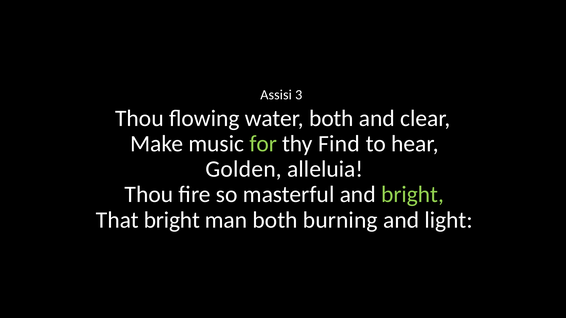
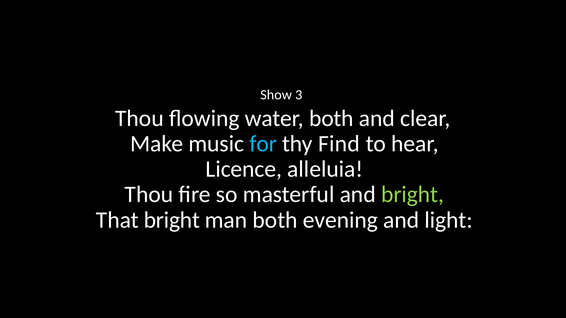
Assisi: Assisi -> Show (276, 95)
for colour: light green -> light blue (263, 144)
Golden: Golden -> Licence (244, 169)
burning: burning -> evening (340, 220)
